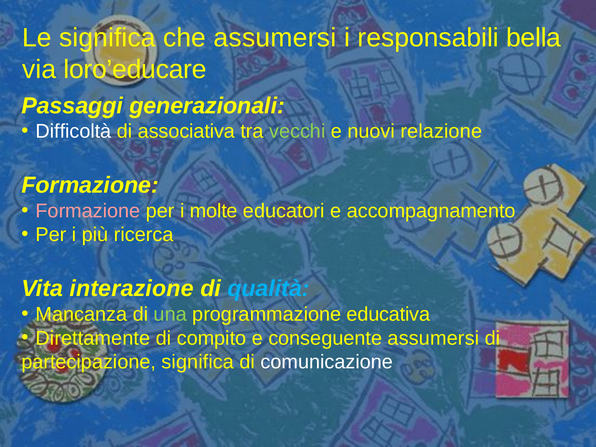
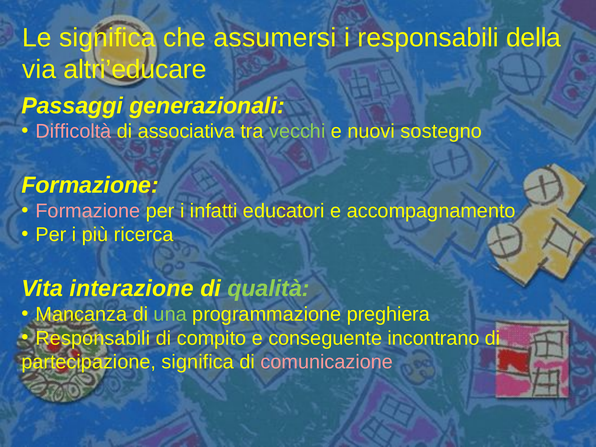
bella: bella -> della (534, 38)
loro’educare: loro’educare -> altri’educare (135, 69)
Difficoltà colour: white -> pink (73, 131)
relazione: relazione -> sostegno (441, 131)
molte: molte -> infatti (214, 211)
qualità colour: light blue -> light green (269, 289)
educativa: educativa -> preghiera (388, 314)
Direttamente: Direttamente -> Responsabili (93, 338)
conseguente assumersi: assumersi -> incontrano (433, 338)
comunicazione colour: white -> pink (327, 362)
